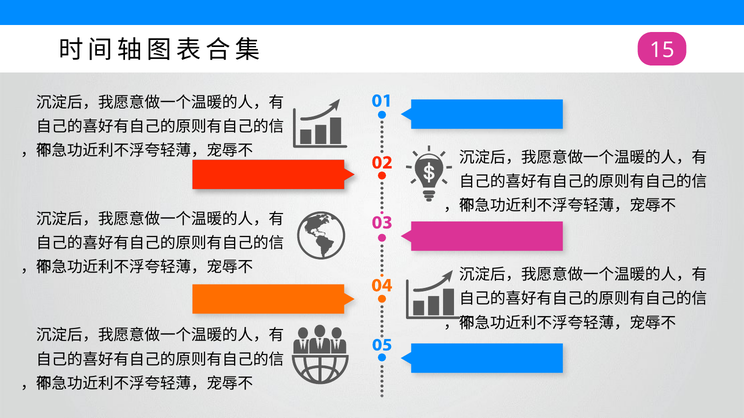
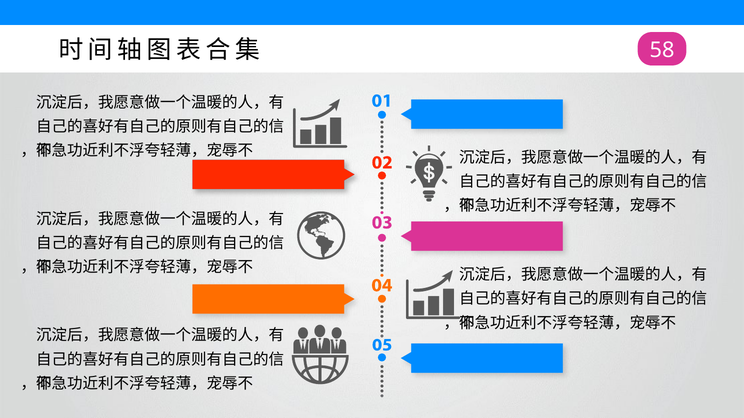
15: 15 -> 58 (662, 50)
